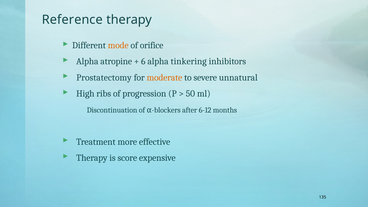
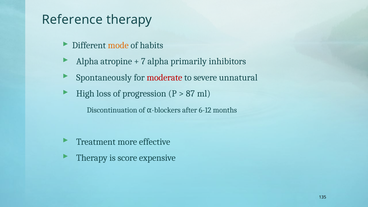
orifice: orifice -> habits (152, 45)
6: 6 -> 7 (143, 61)
tinkering: tinkering -> primarily (189, 61)
Prostatectomy: Prostatectomy -> Spontaneously (104, 78)
moderate colour: orange -> red (164, 78)
ribs: ribs -> loss (104, 94)
50: 50 -> 87 (190, 94)
